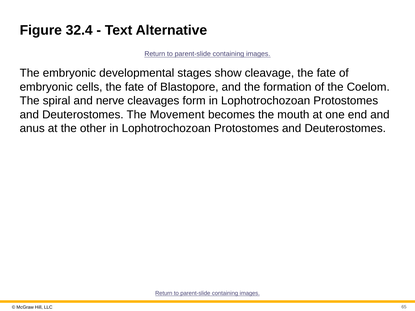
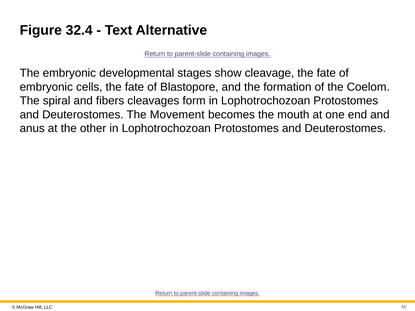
nerve: nerve -> fibers (110, 101)
